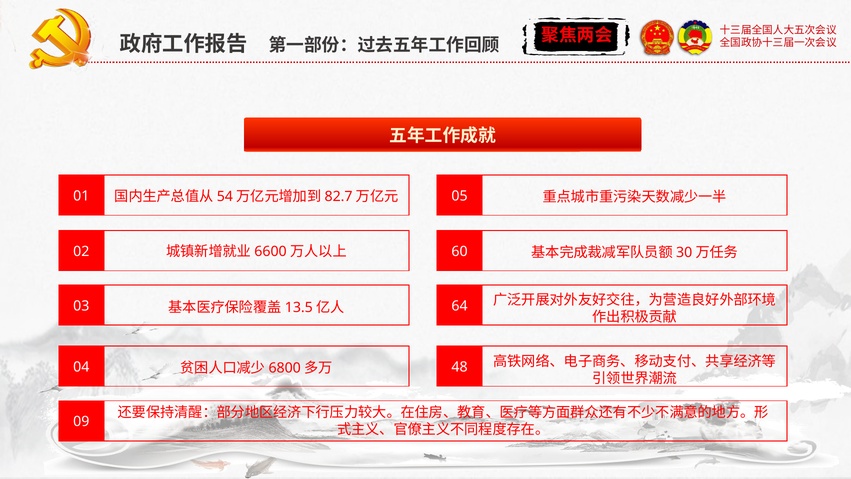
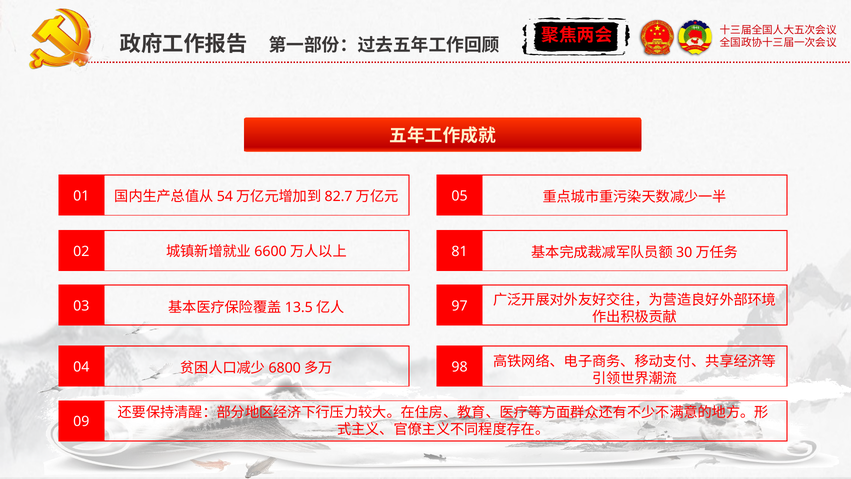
60: 60 -> 81 (460, 251)
64: 64 -> 97 (460, 306)
48: 48 -> 98 (460, 367)
